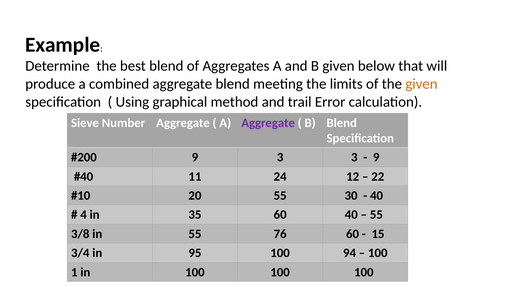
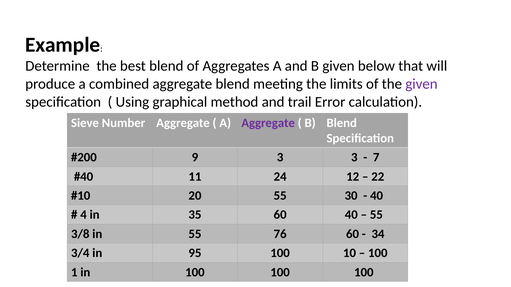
given colour: orange -> purple (421, 84)
9: 9 -> 7 (376, 158)
15: 15 -> 34 (378, 234)
94: 94 -> 10 (350, 253)
